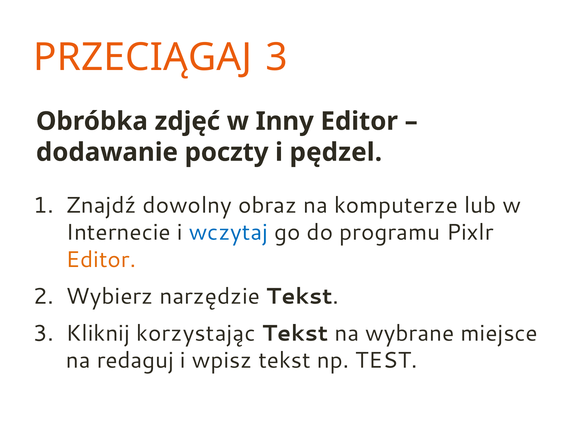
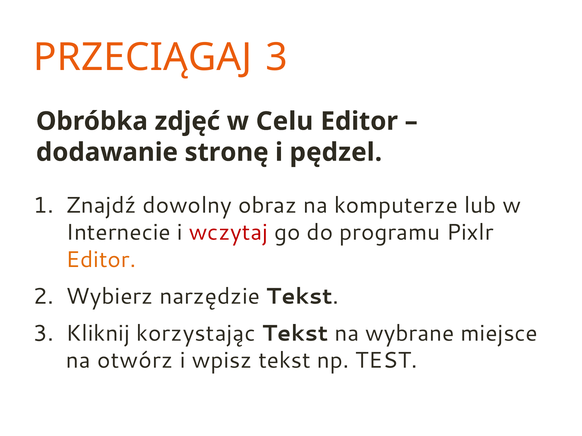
Inny: Inny -> Celu (285, 121)
poczty: poczty -> stronę (227, 152)
wczytaj colour: blue -> red (228, 233)
redaguj: redaguj -> otwórz (135, 361)
